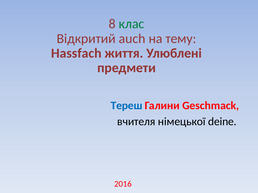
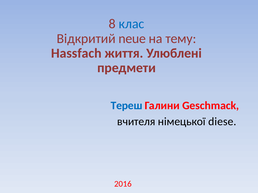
клас colour: green -> blue (132, 24)
auch: auch -> neue (132, 39)
deine: deine -> diese (222, 122)
